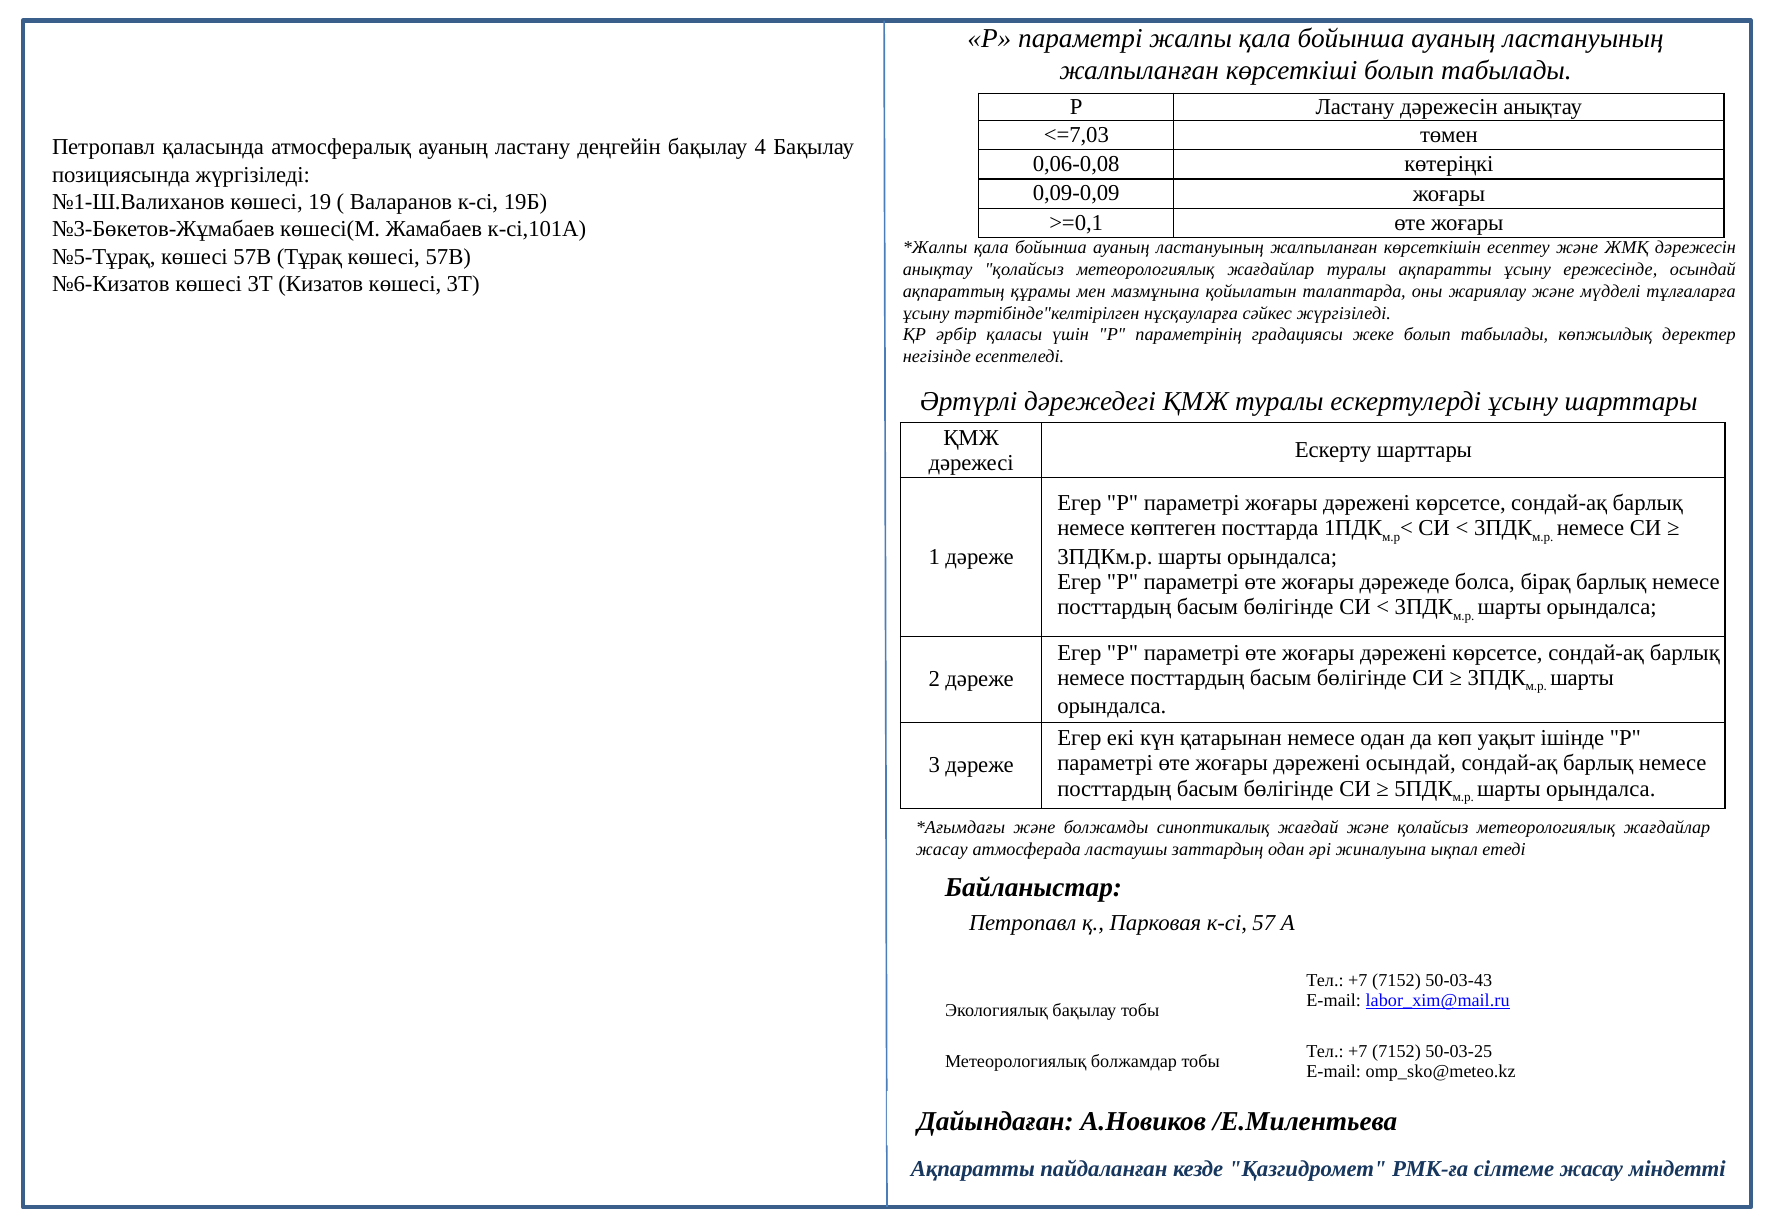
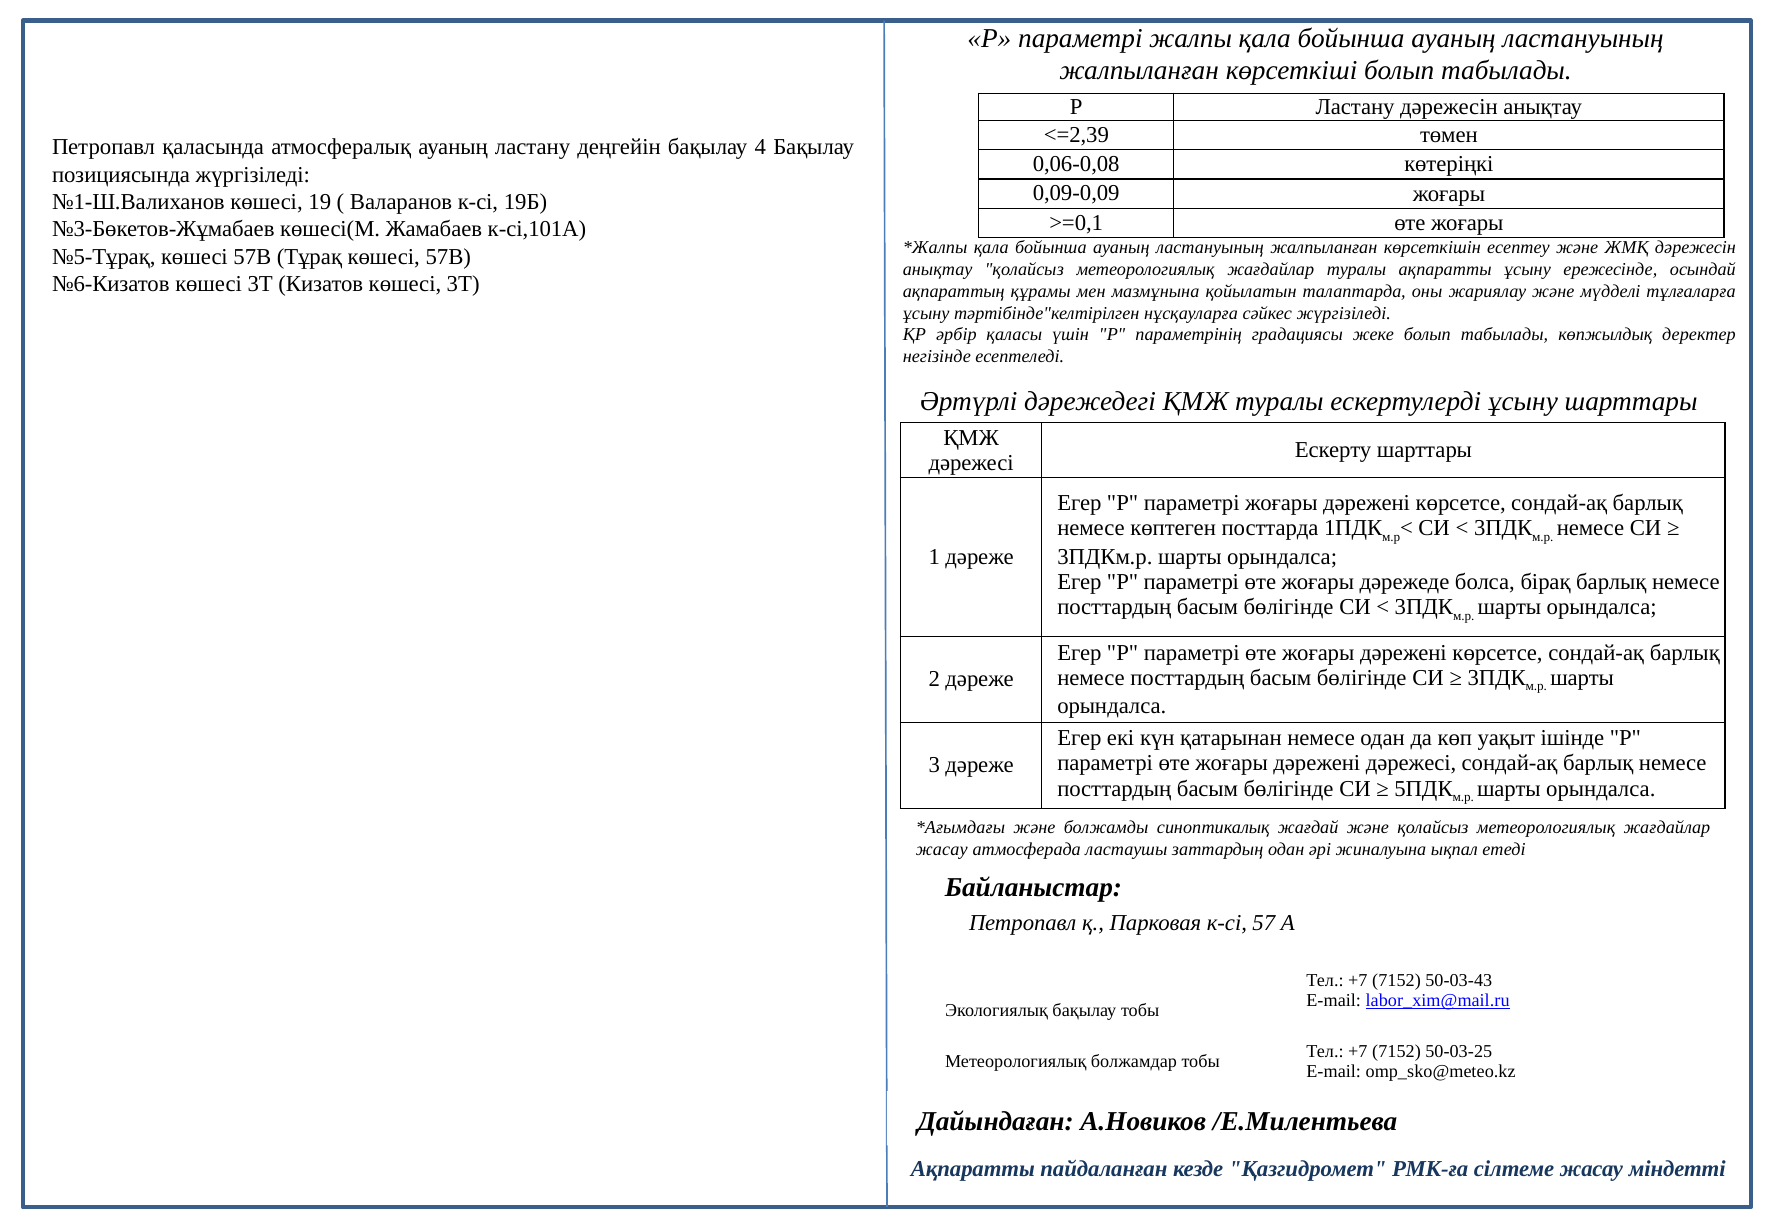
<=7,03: <=7,03 -> <=2,39 (1076, 135)
дәрежені осындай: осындай -> дәрежесі (1411, 764)
